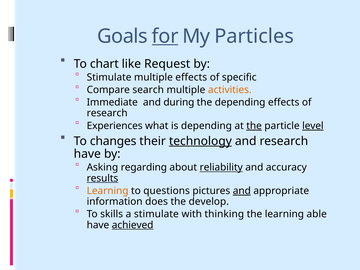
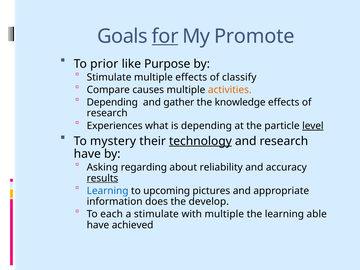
Particles: Particles -> Promote (254, 36)
chart: chart -> prior (104, 64)
Request: Request -> Purpose (167, 64)
specific: specific -> classify (239, 77)
search: search -> causes (148, 90)
Immediate: Immediate -> Depending (112, 102)
during: during -> gather (179, 102)
the depending: depending -> knowledge (240, 102)
the underline: present -> none (254, 126)
changes: changes -> mystery (113, 141)
reliability underline: present -> none (221, 167)
Learning colour: orange -> blue (108, 191)
questions: questions -> upcoming (167, 191)
and underline: present -> none (242, 191)
skills: skills -> each (112, 214)
with thinking: thinking -> multiple (224, 214)
achieved underline: present -> none (133, 225)
